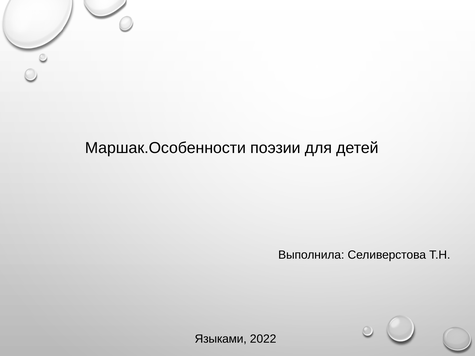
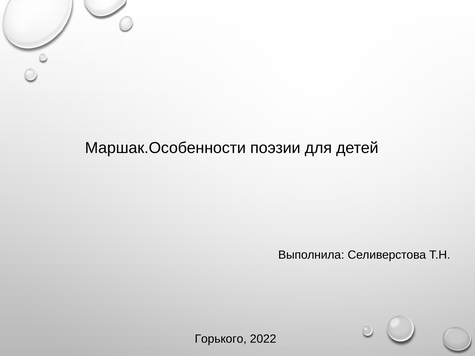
Языками: Языками -> Горького (221, 339)
